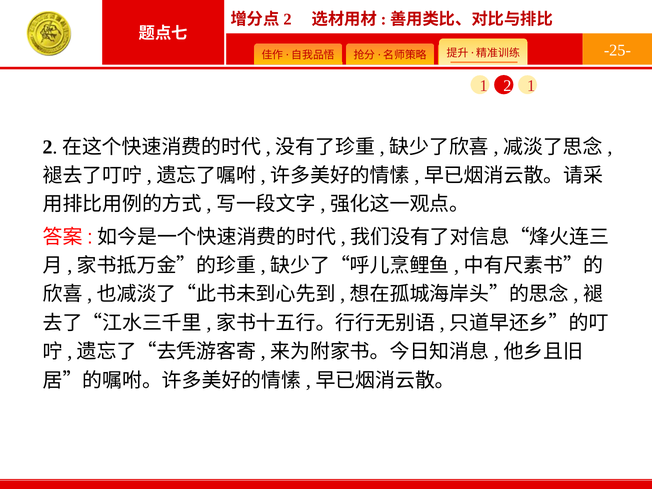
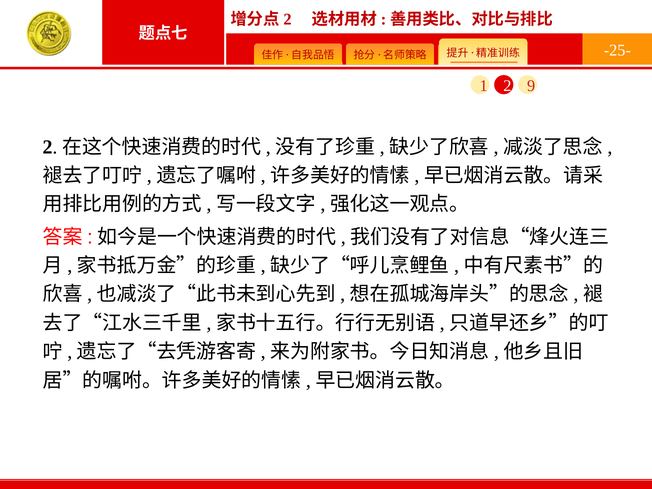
2 1: 1 -> 9 (531, 86)
